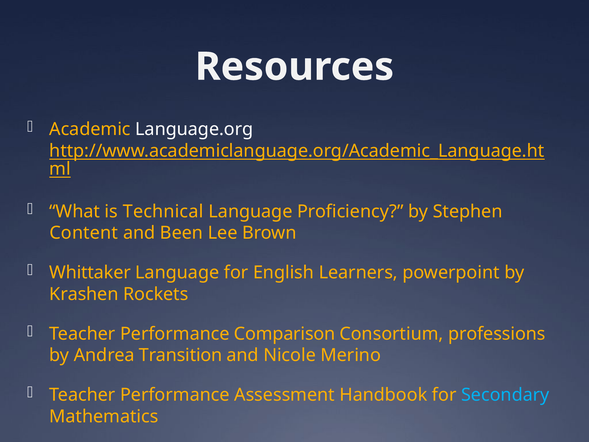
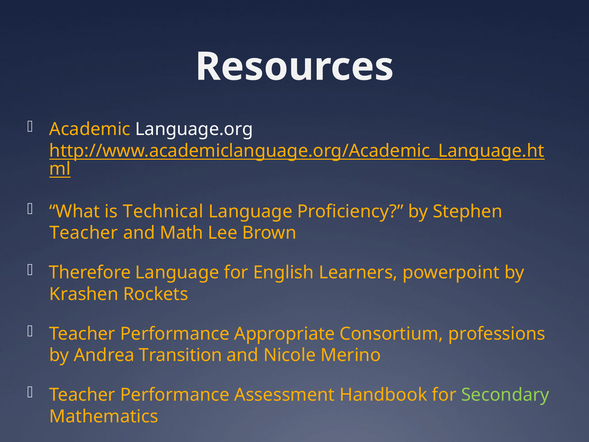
Content: Content -> Teacher (84, 233)
Been: Been -> Math (182, 233)
Whittaker: Whittaker -> Therefore (90, 272)
Comparison: Comparison -> Appropriate (285, 334)
Secondary colour: light blue -> light green (505, 395)
